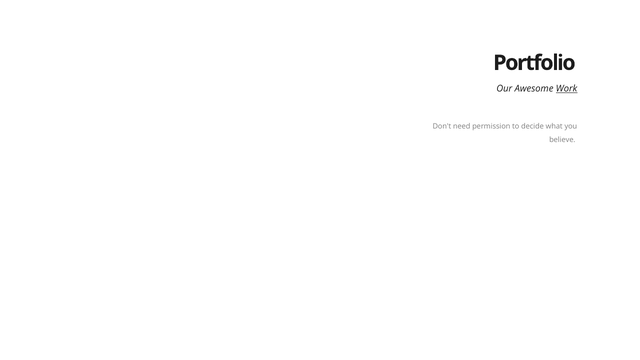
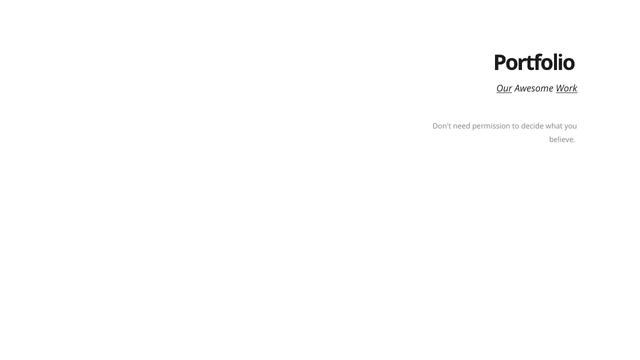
Our underline: none -> present (504, 89)
